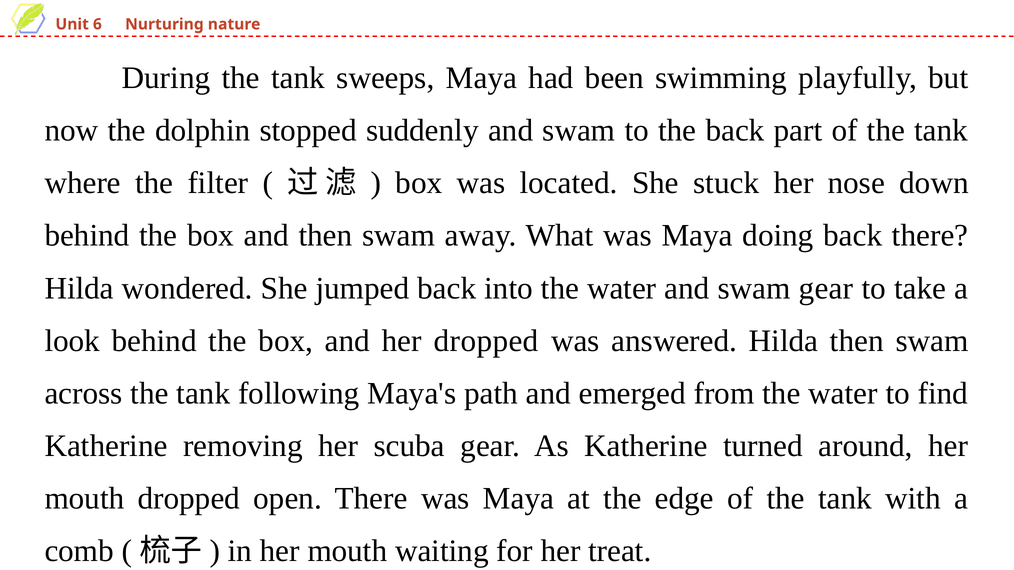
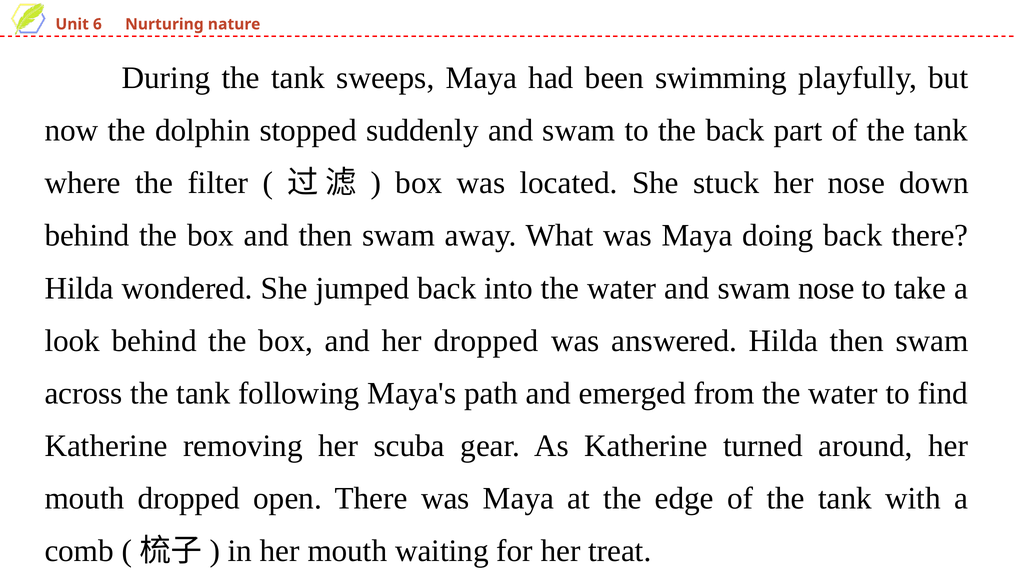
swam gear: gear -> nose (826, 288)
